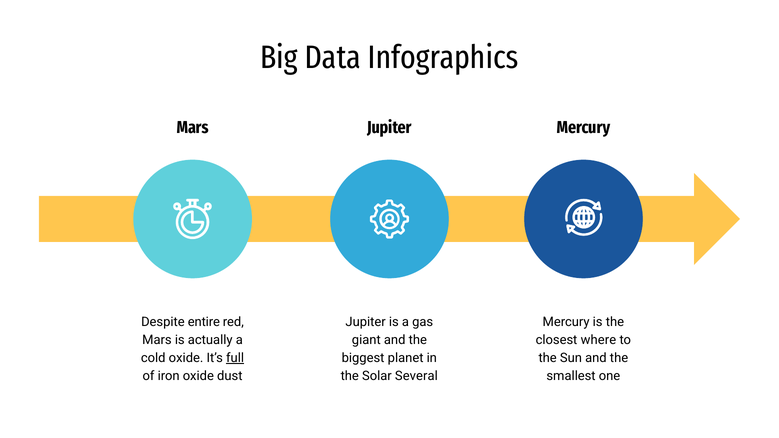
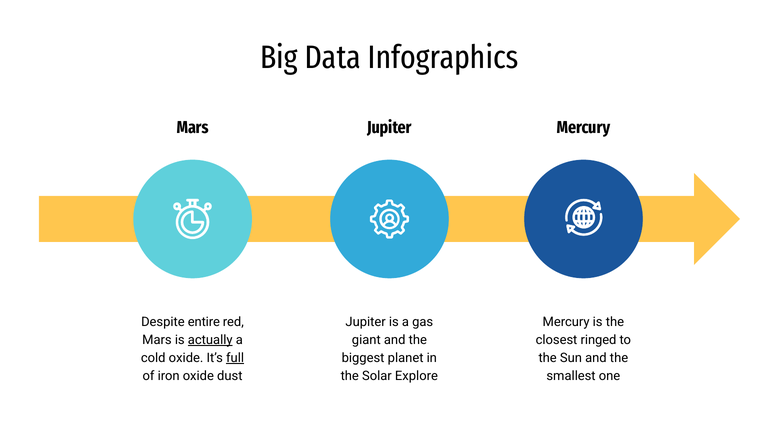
actually underline: none -> present (210, 340)
where: where -> ringed (599, 340)
Several: Several -> Explore (416, 376)
